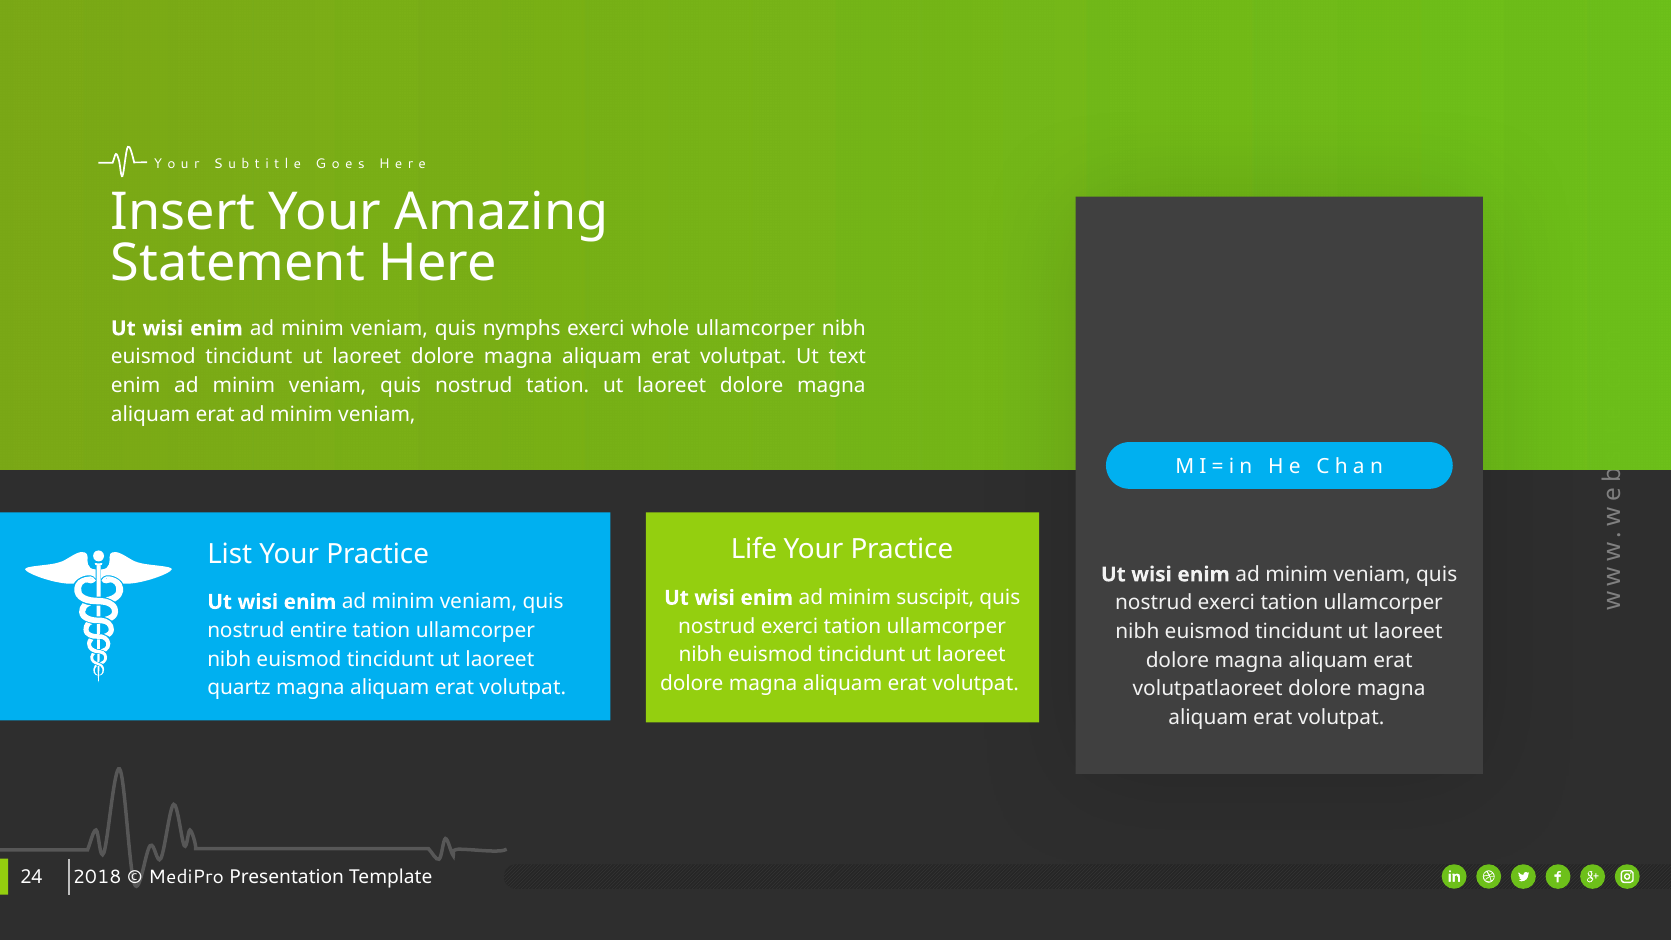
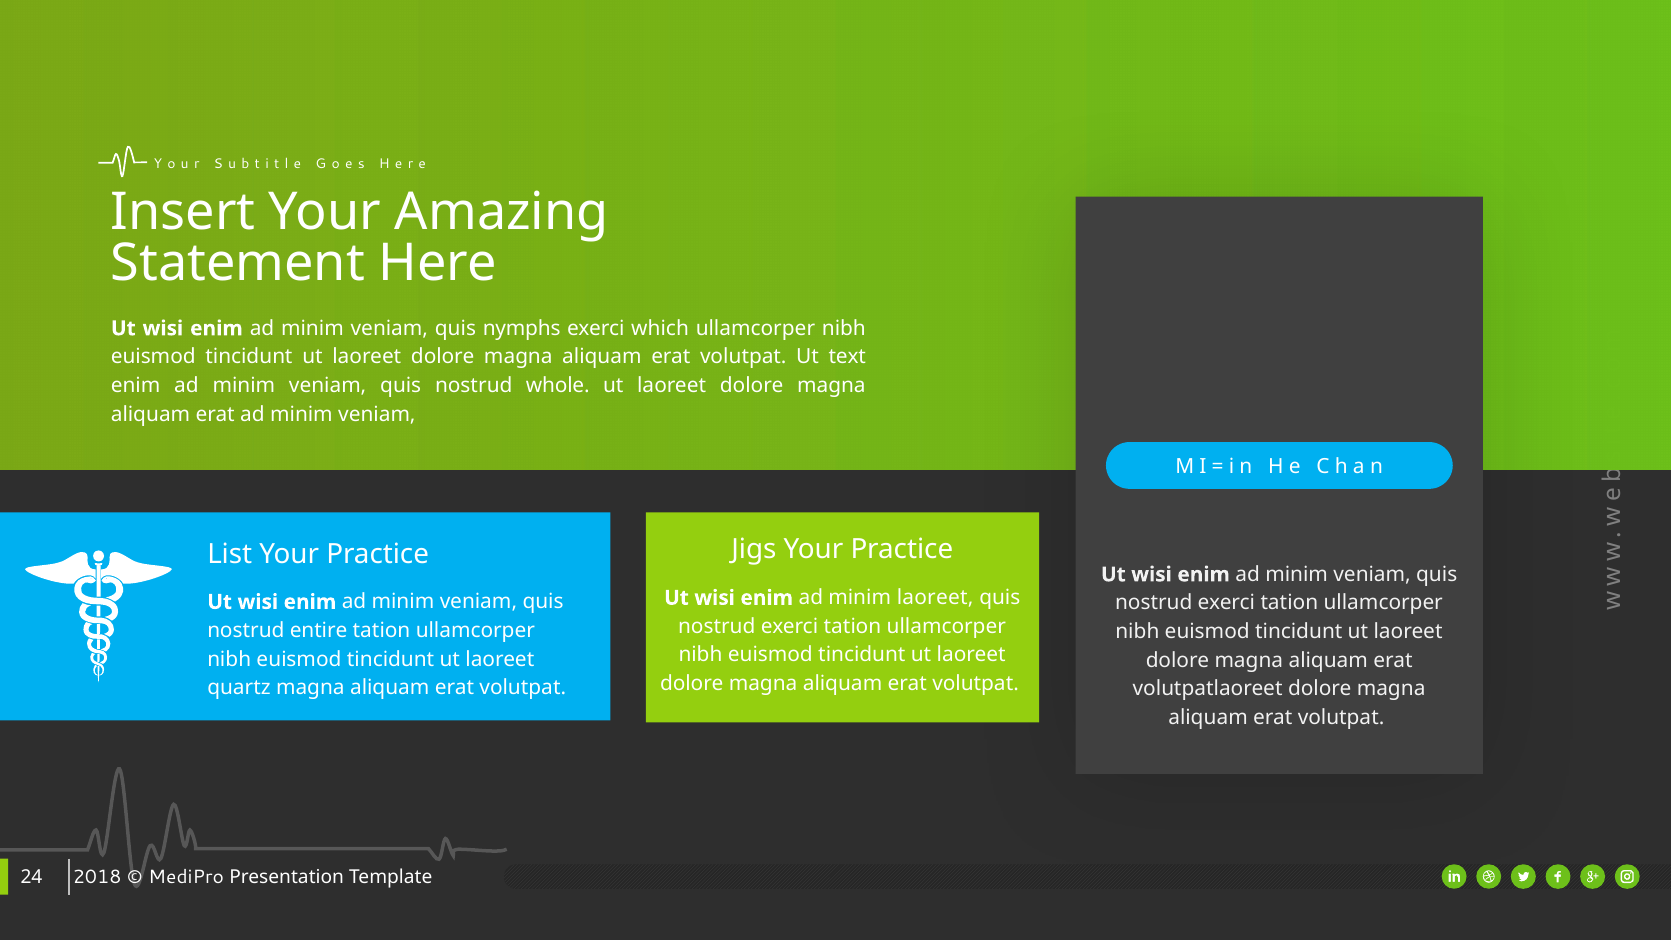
whole: whole -> which (660, 328)
nostrud tation: tation -> whole (558, 386)
Life: Life -> Jigs (754, 550)
minim suscipit: suscipit -> laoreet (935, 598)
